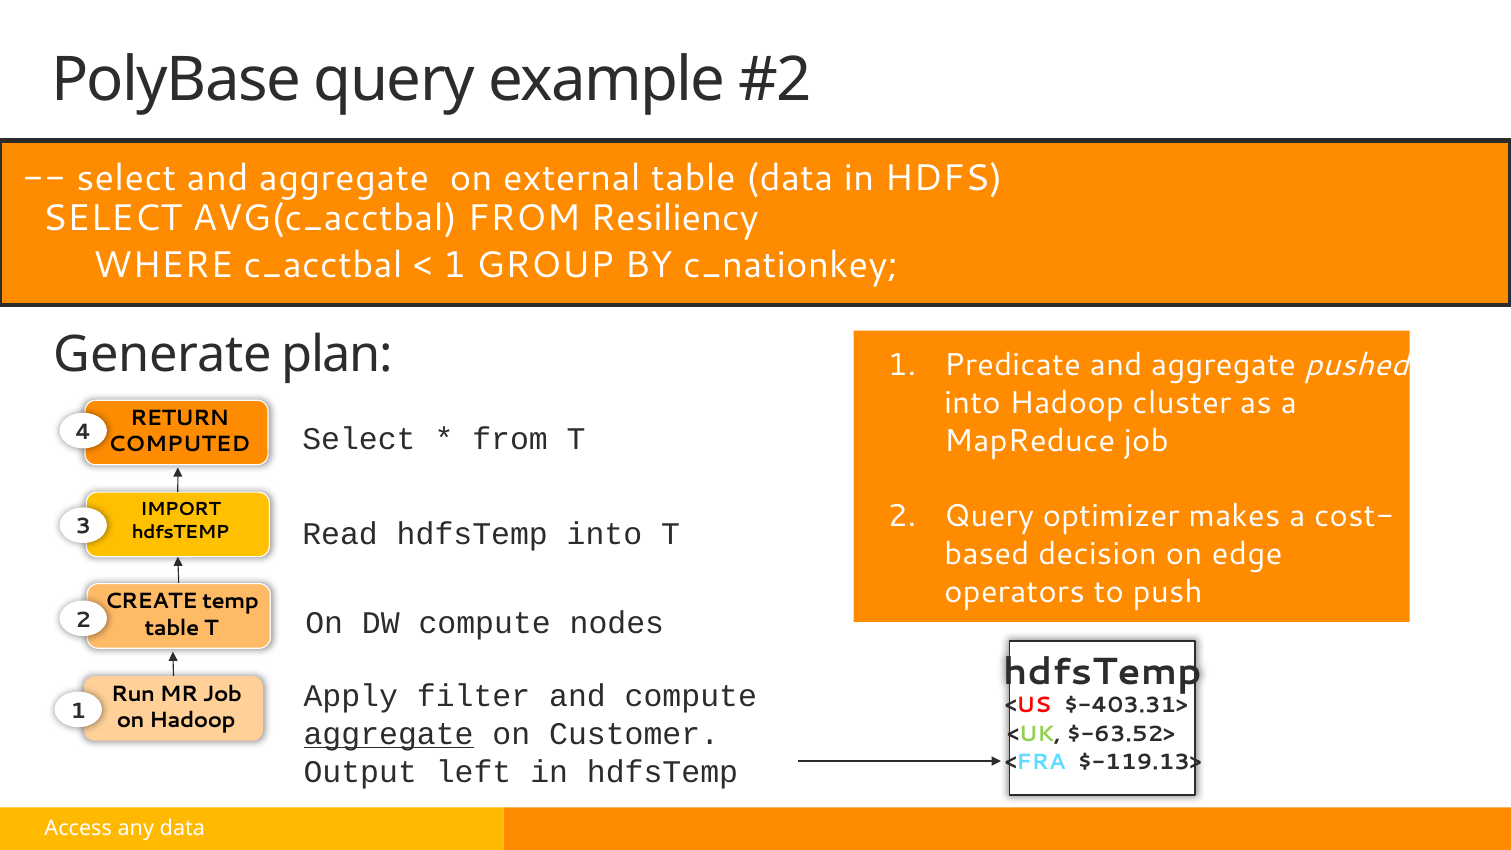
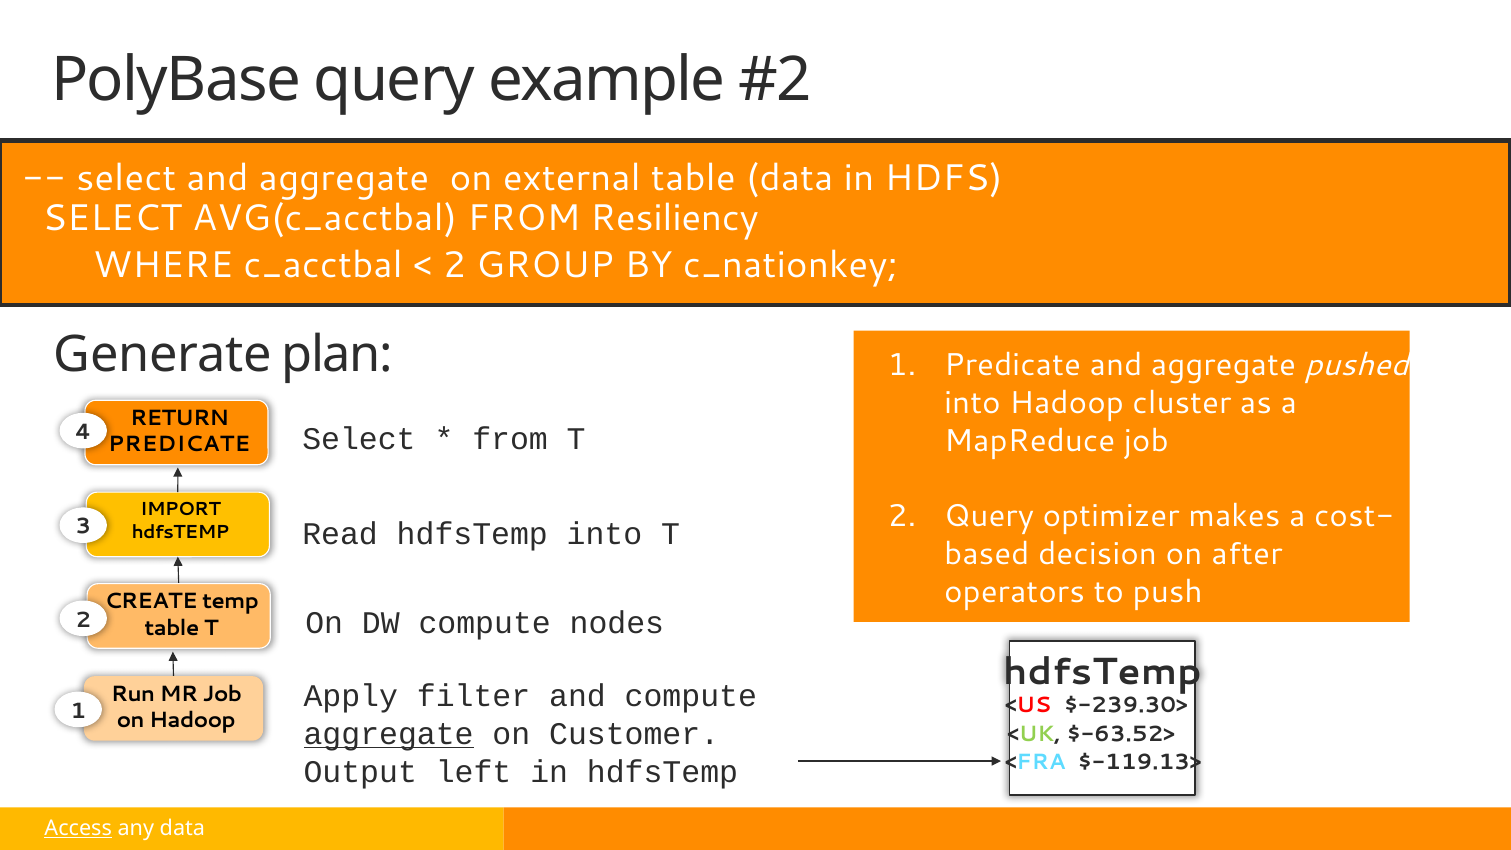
1: 1 -> 2 (454, 265)
COMPUTED: COMPUTED -> PREDICATE (179, 444)
edge: edge -> after (1247, 554)
$-403.31>: $-403.31> -> $-239.30> (1126, 705)
Access underline: none -> present (78, 828)
